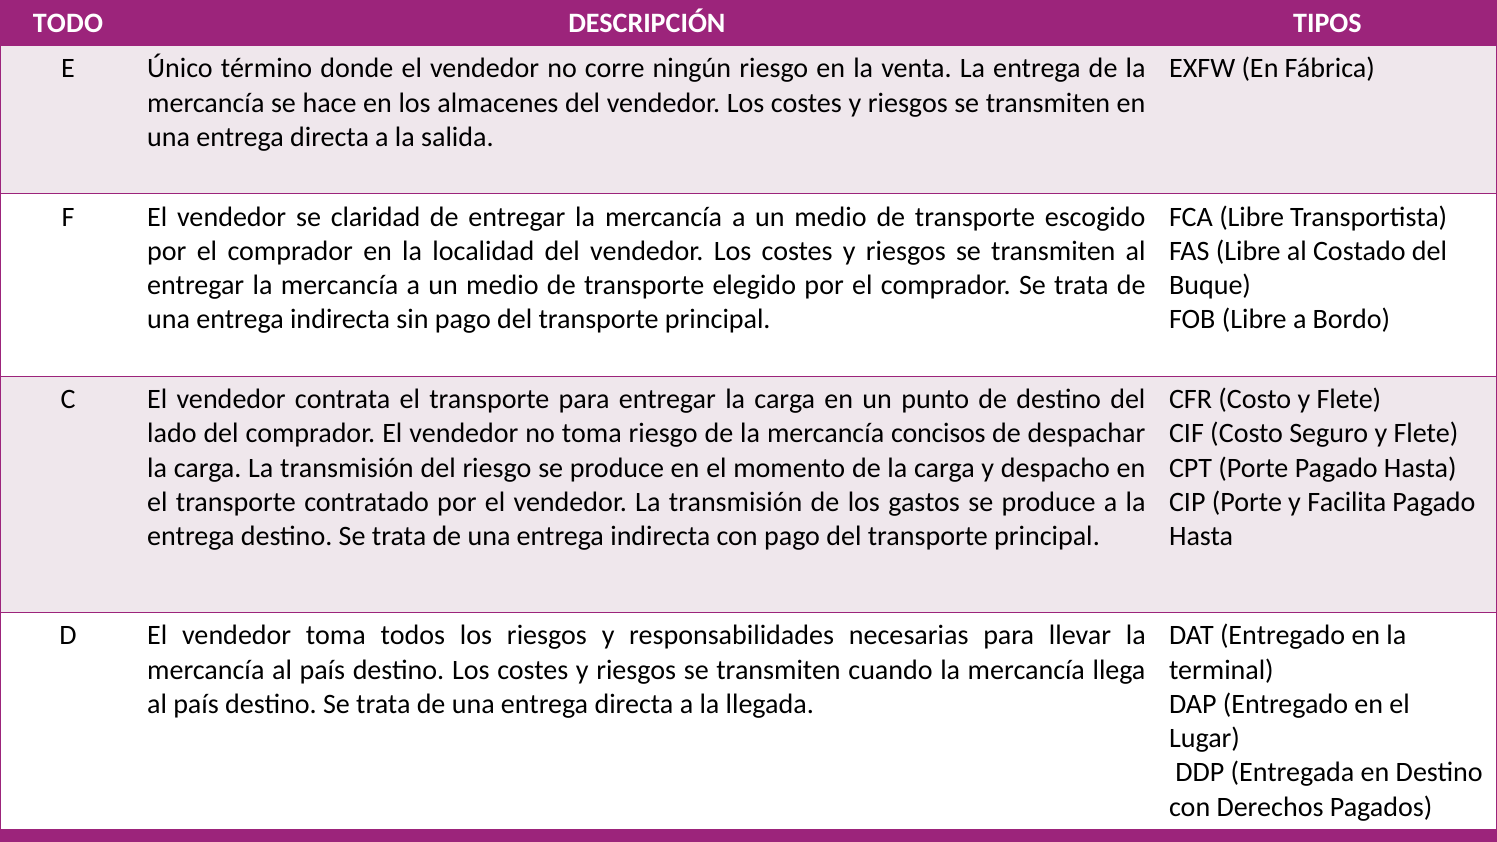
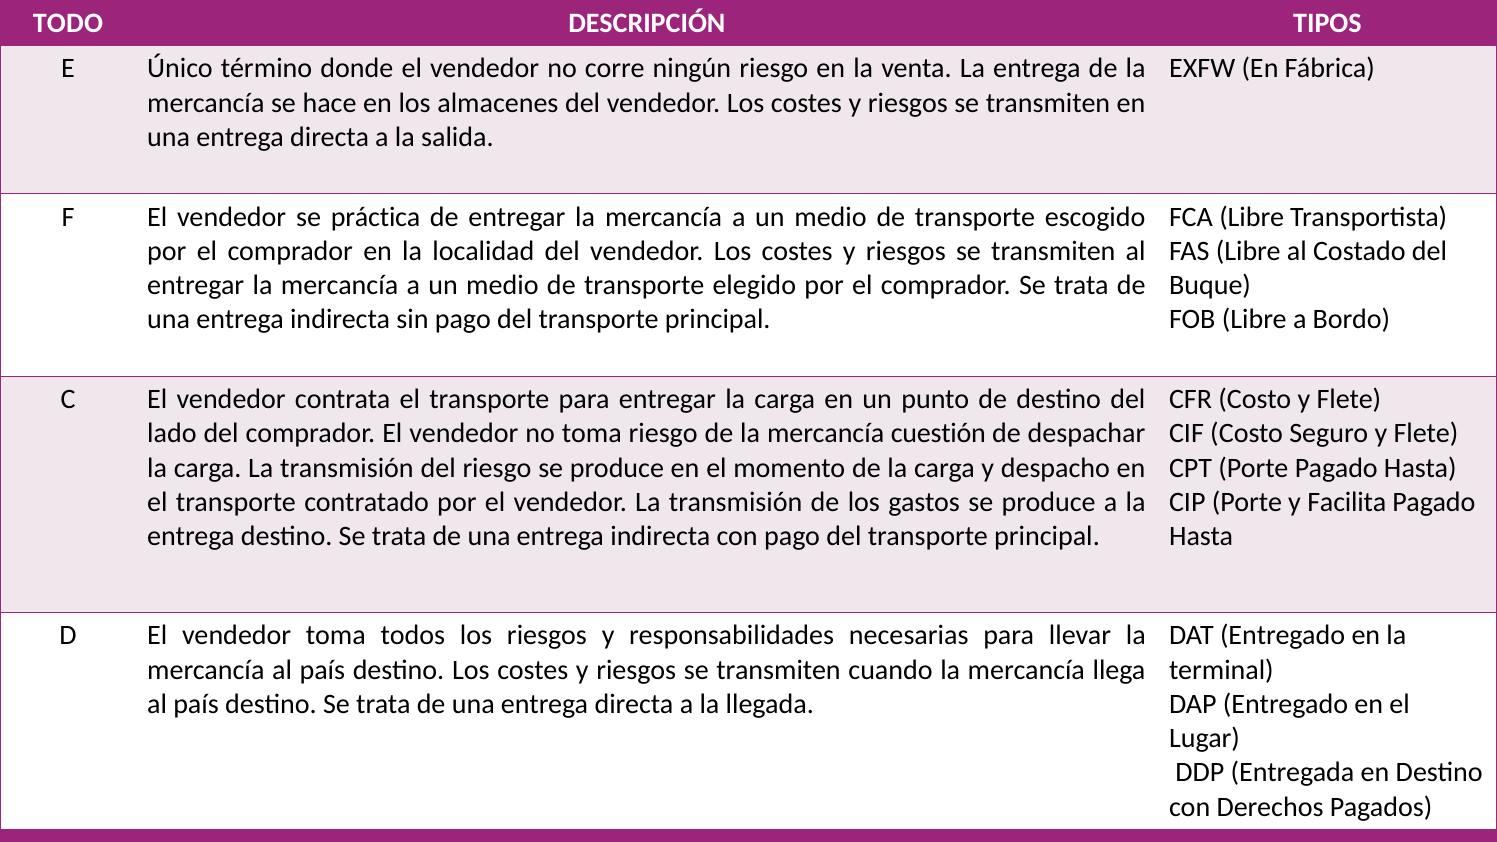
claridad: claridad -> práctica (376, 217)
concisos: concisos -> cuestión (938, 434)
